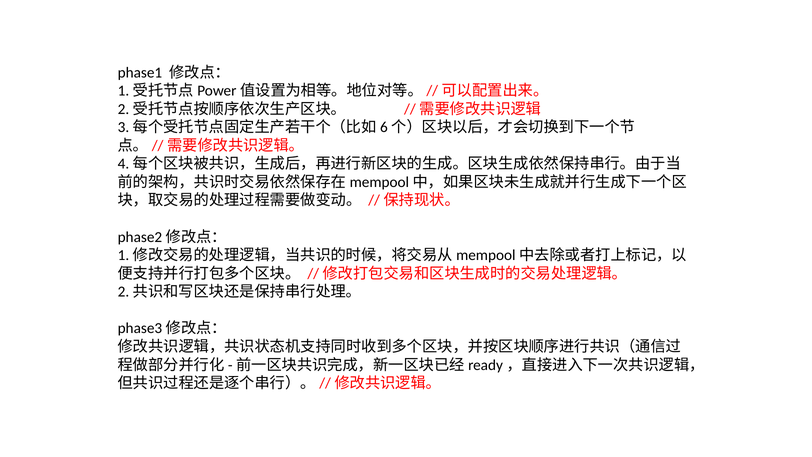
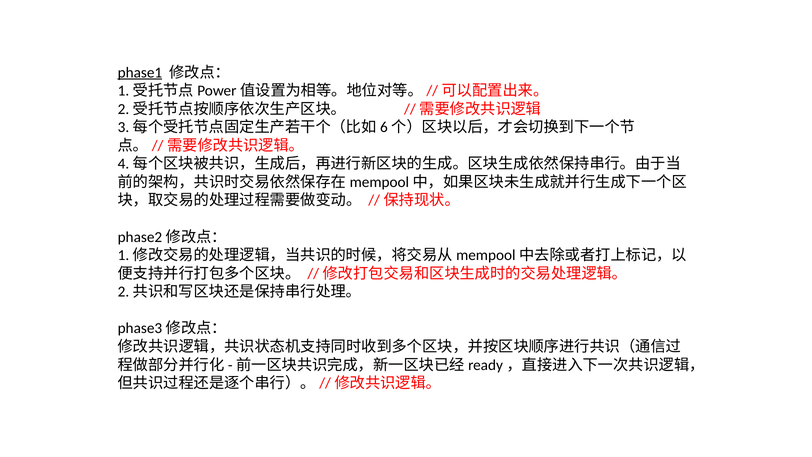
phase1 underline: none -> present (140, 72)
